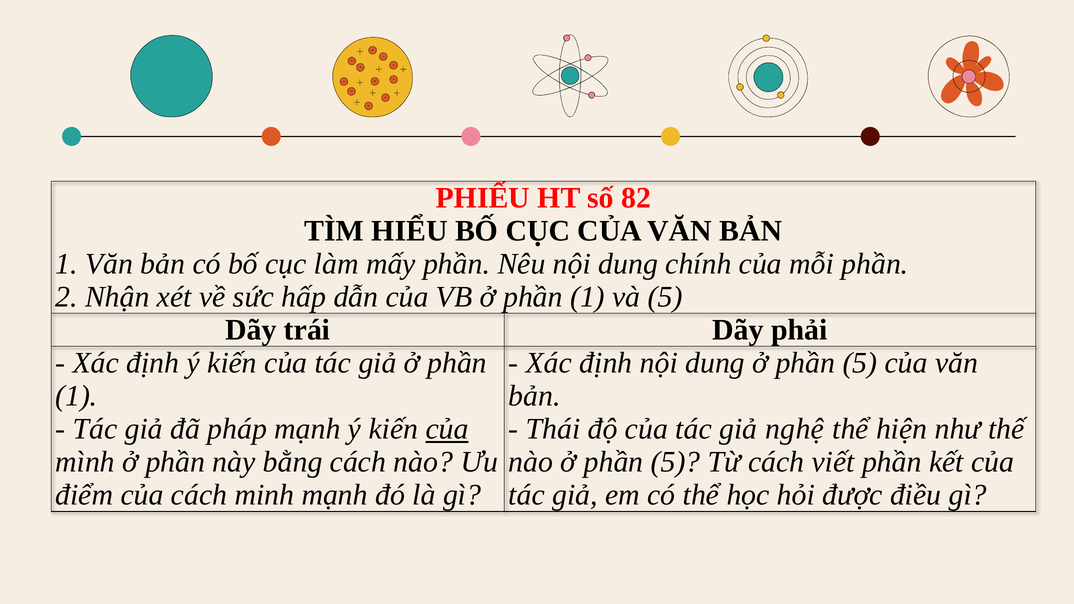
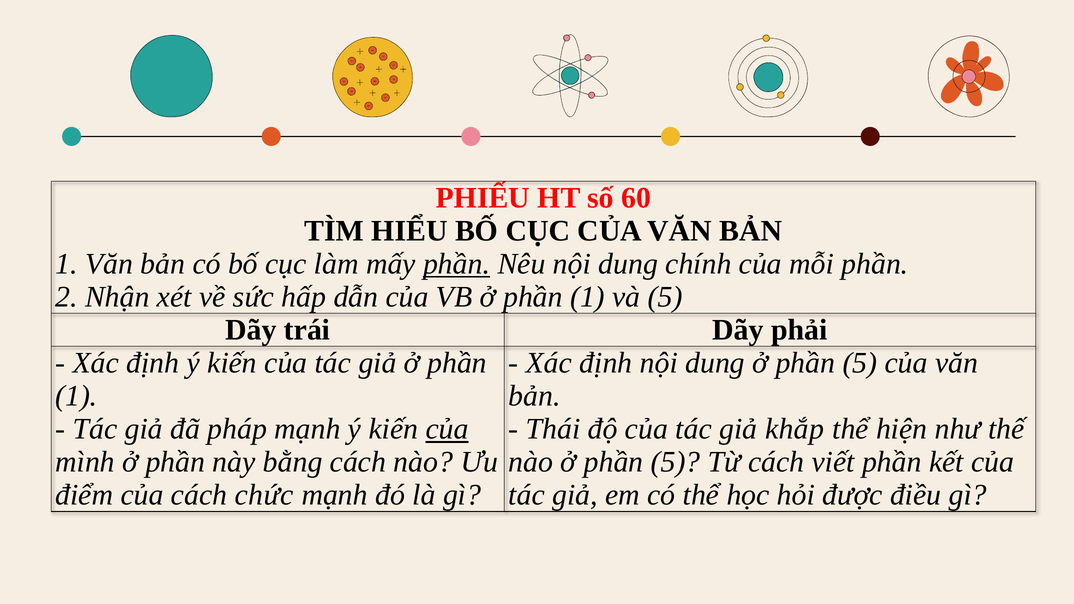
82: 82 -> 60 (636, 198)
phần underline: none -> present (457, 264)
nghệ: nghệ -> khắp (795, 429)
minh: minh -> chức (264, 495)
